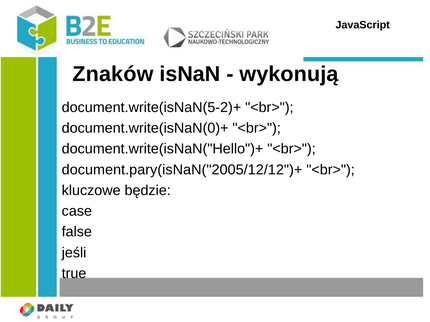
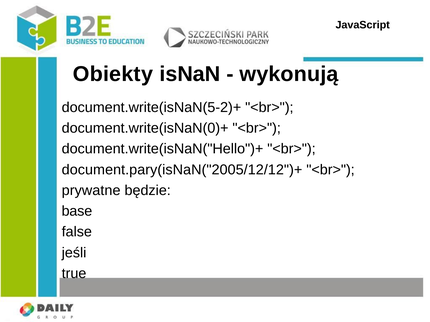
Znaków: Znaków -> Obiekty (113, 74)
kluczowe: kluczowe -> prywatne (91, 191)
case: case -> base (77, 211)
